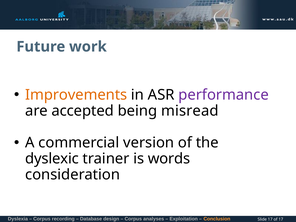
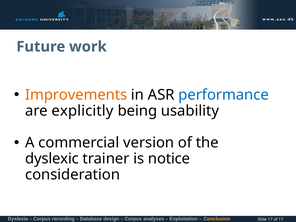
performance colour: purple -> blue (224, 95)
accepted: accepted -> explicitly (83, 111)
misread: misread -> usability (190, 111)
words: words -> notice (169, 159)
